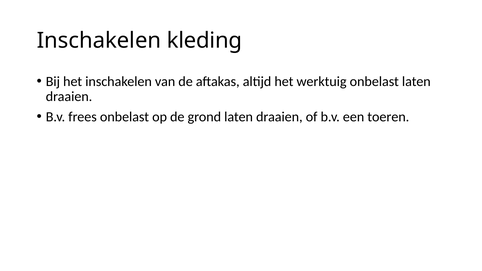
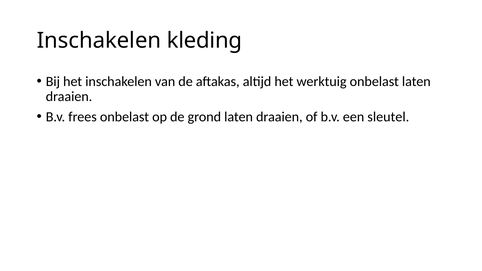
toeren: toeren -> sleutel (388, 117)
